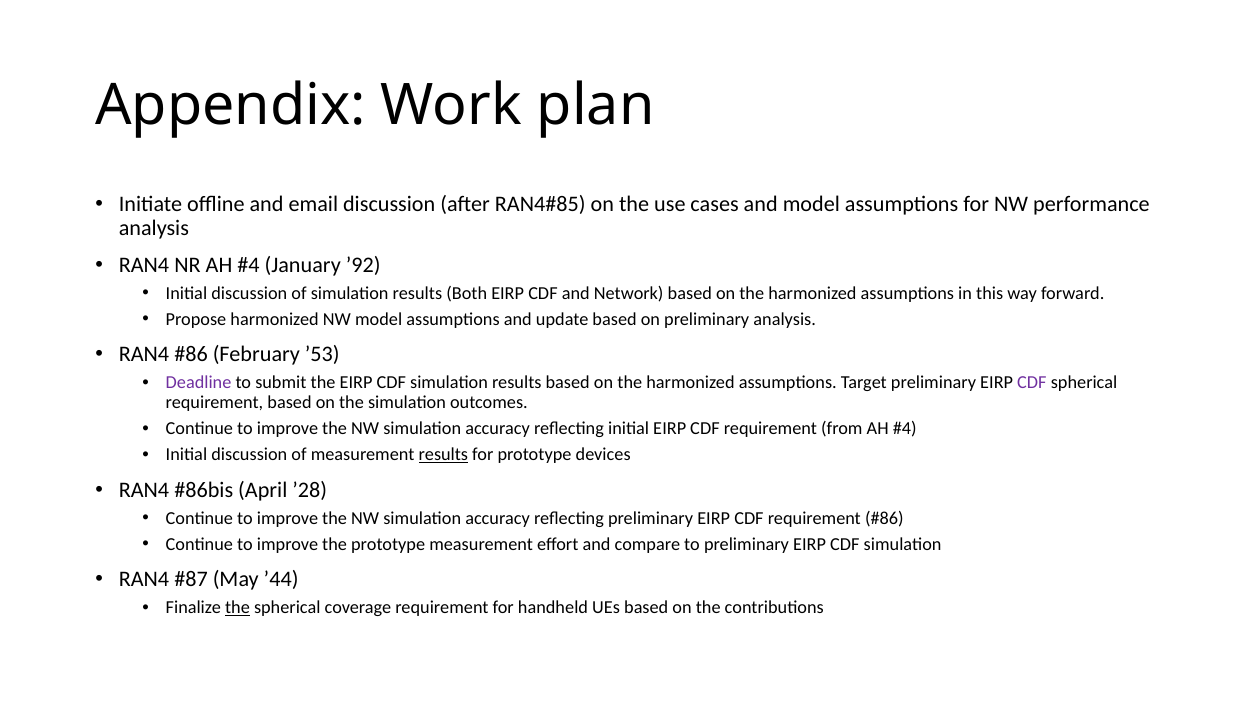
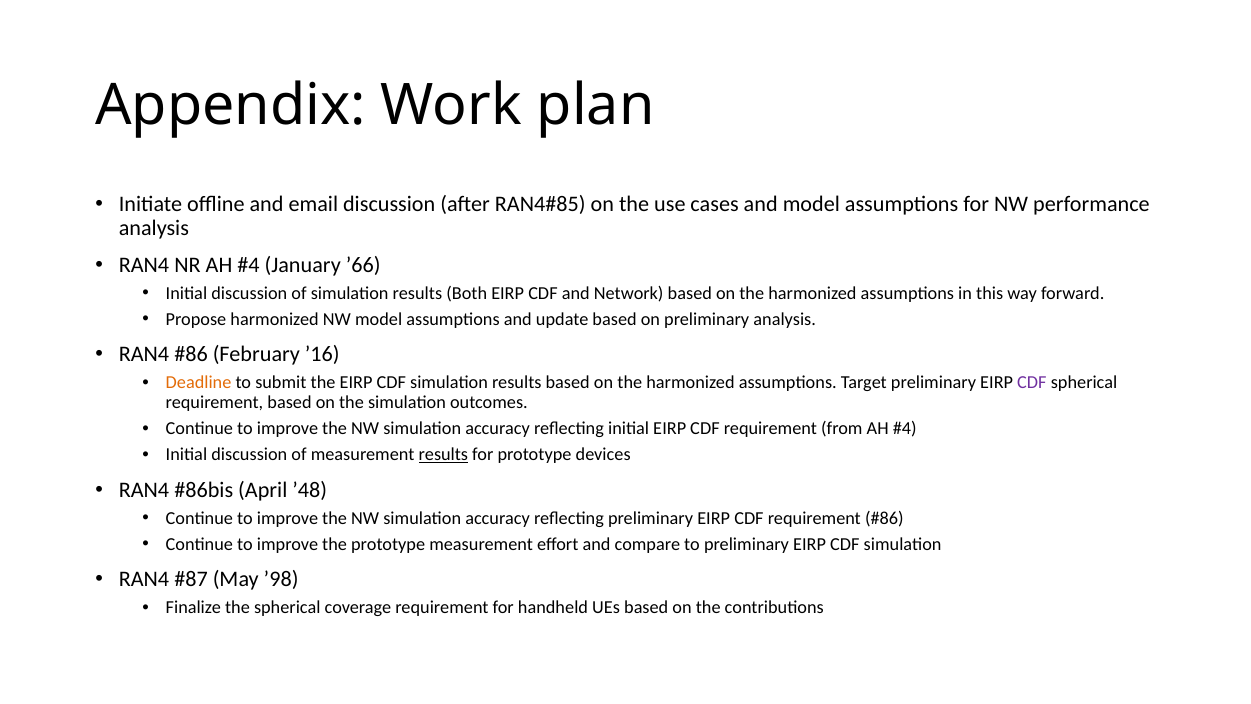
’92: ’92 -> ’66 (363, 265)
’53: ’53 -> ’16 (322, 354)
Deadline colour: purple -> orange (199, 383)
’28: ’28 -> ’48 (310, 490)
’44: ’44 -> ’98 (281, 579)
the underline: present -> none (237, 607)
